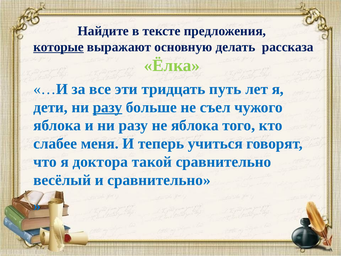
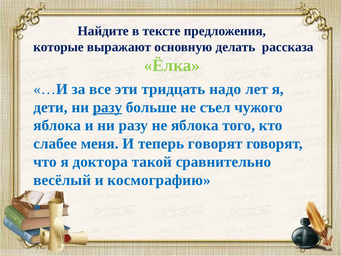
которые underline: present -> none (58, 47)
путь: путь -> надо (225, 89)
теперь учиться: учиться -> говорят (215, 144)
и сравнительно: сравнительно -> космографию (159, 180)
